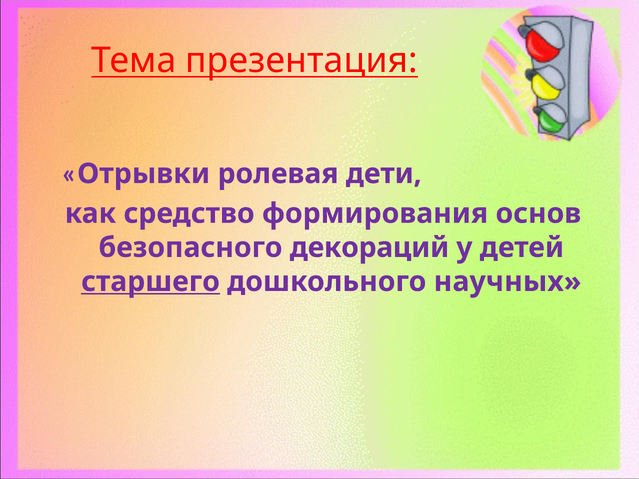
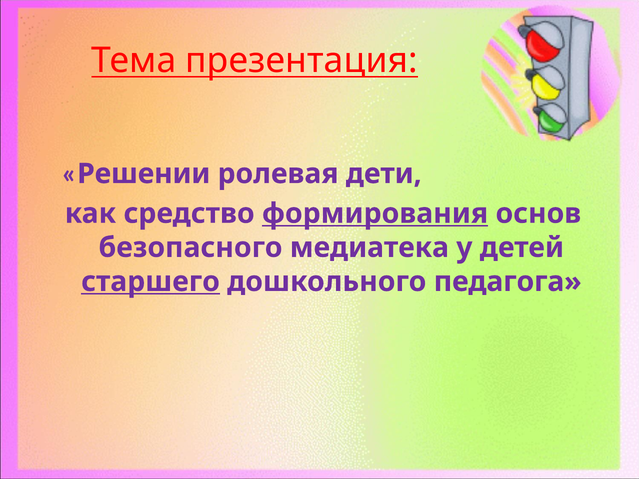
Отрывки: Отрывки -> Решении (144, 174)
формирования underline: none -> present (375, 214)
декораций: декораций -> медиатека (369, 248)
научных: научных -> педагога (508, 282)
